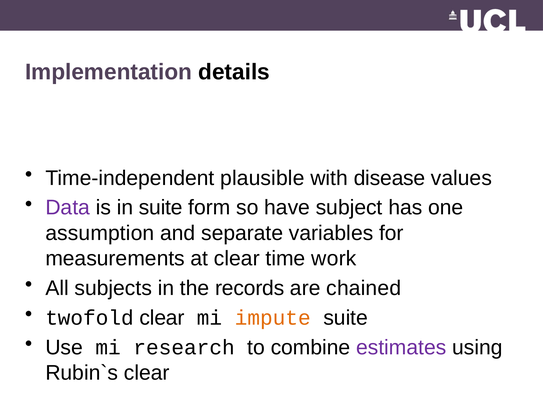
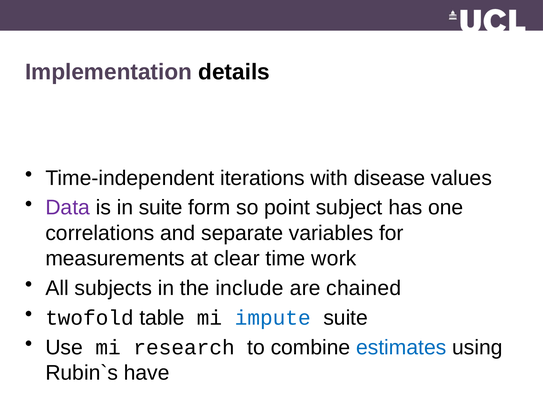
plausible: plausible -> iterations (263, 178)
have: have -> point (287, 207)
assumption: assumption -> correlations (100, 233)
records: records -> include (250, 288)
twofold clear: clear -> table (162, 317)
impute colour: orange -> blue (273, 317)
estimates colour: purple -> blue (401, 347)
clear: clear -> have (147, 372)
